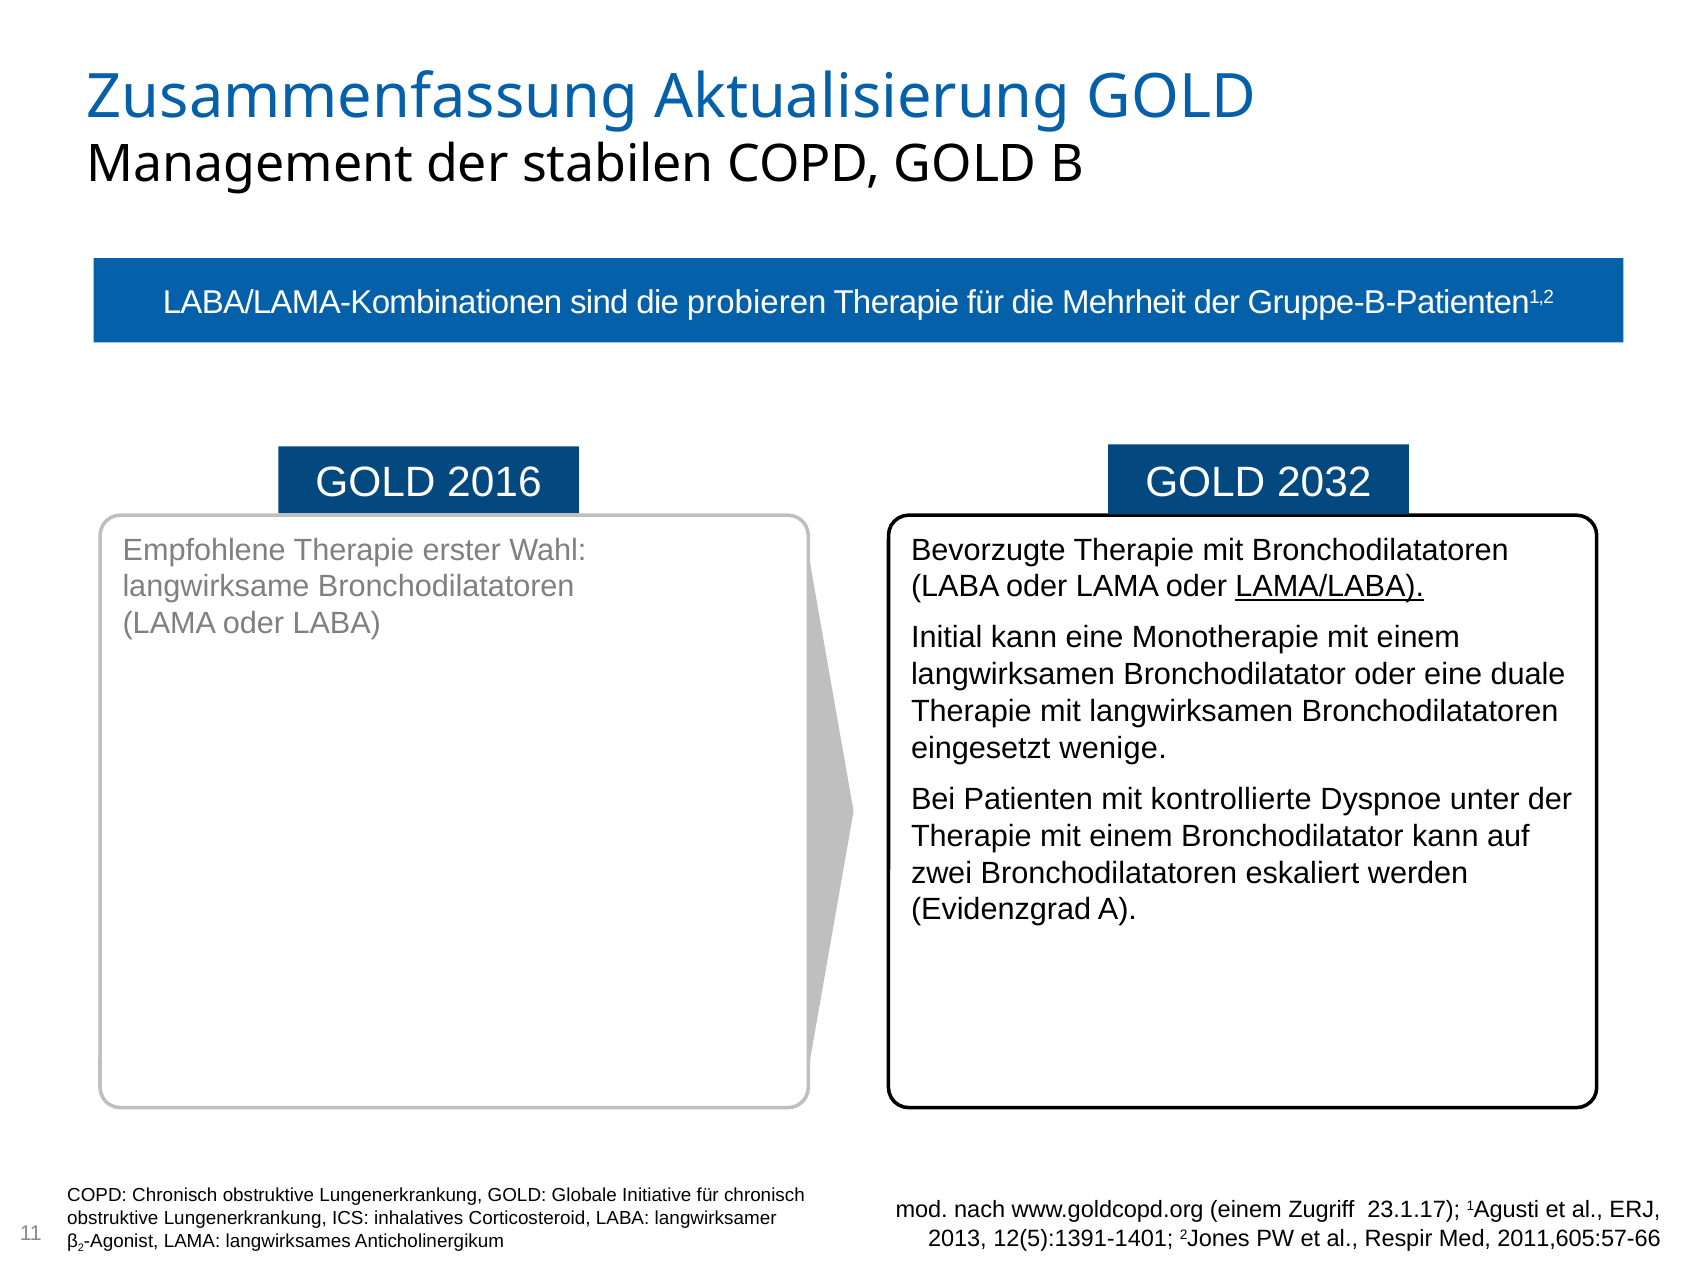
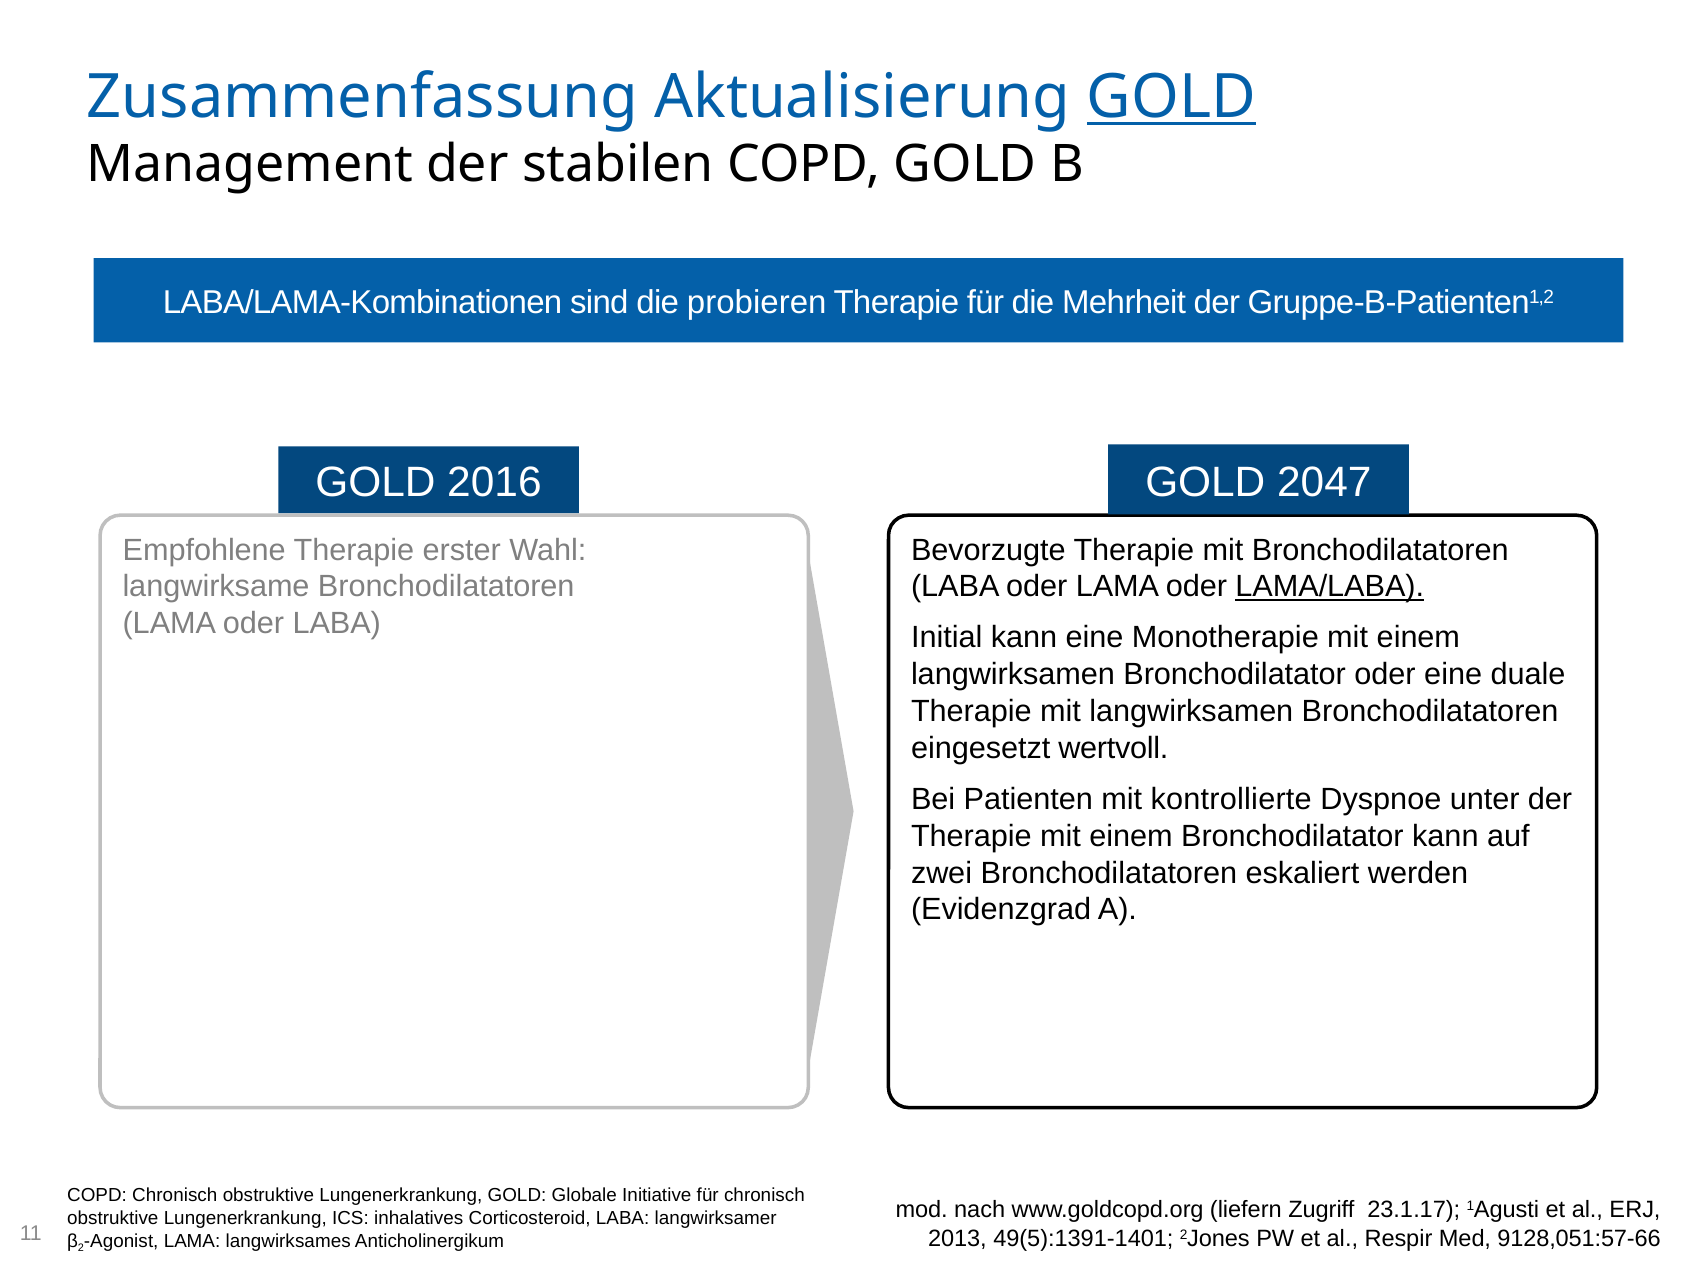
GOLD underline: none -> present (1171, 97)
2032: 2032 -> 2047 (1324, 482)
wenige: wenige -> wertvoll (1113, 748)
www.goldcopd.org einem: einem -> liefern (1246, 1210)
12(5):1391-1401: 12(5):1391-1401 -> 49(5):1391-1401 (1083, 1238)
2011,605:57-66: 2011,605:57-66 -> 9128,051:57-66 (1579, 1238)
